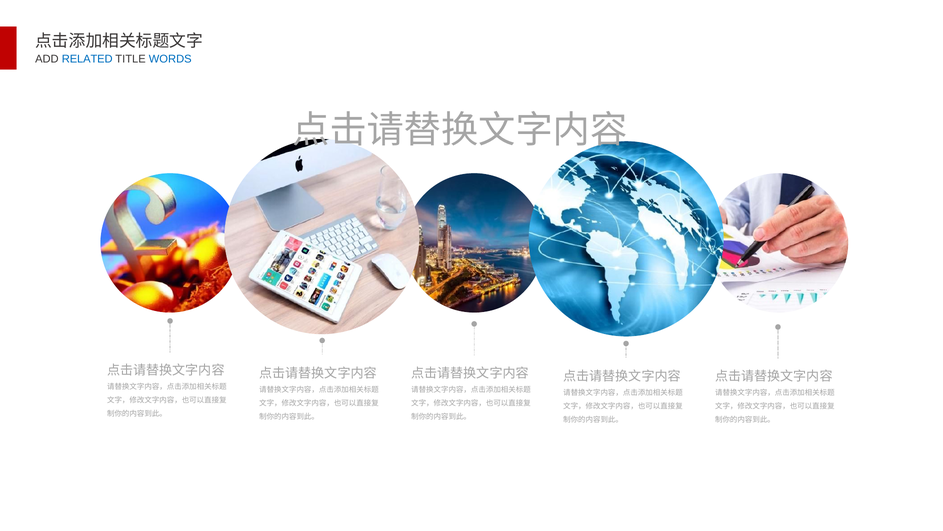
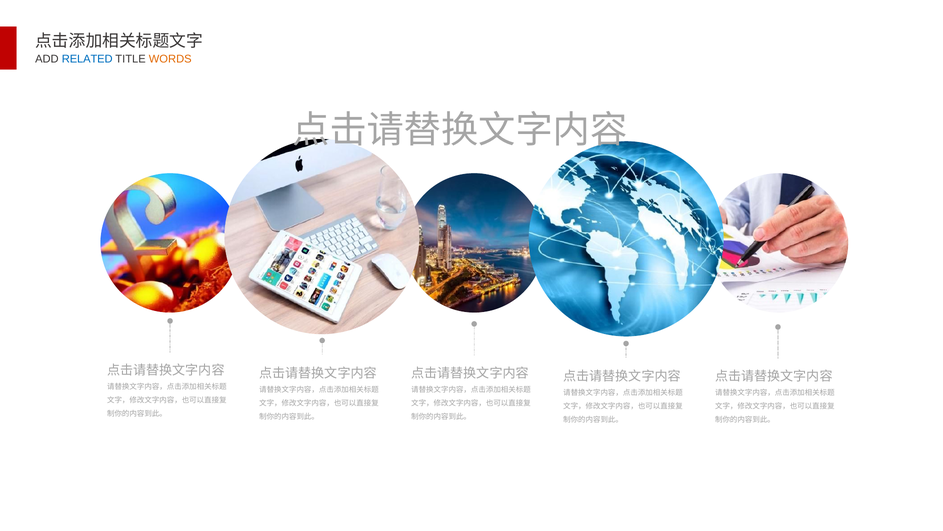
WORDS colour: blue -> orange (170, 59)
